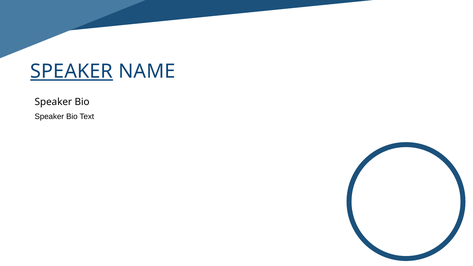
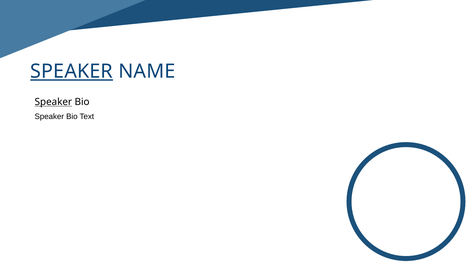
Speaker underline: none -> present (53, 102)
